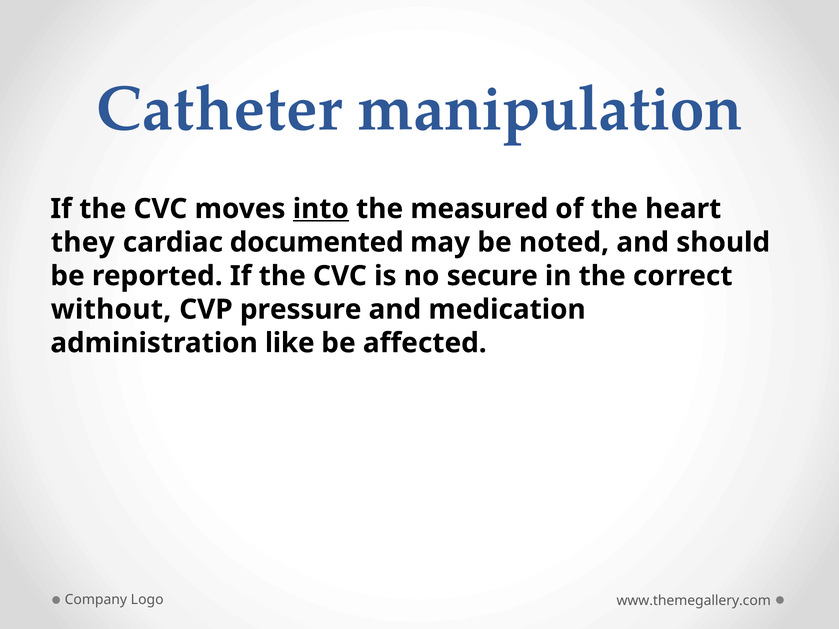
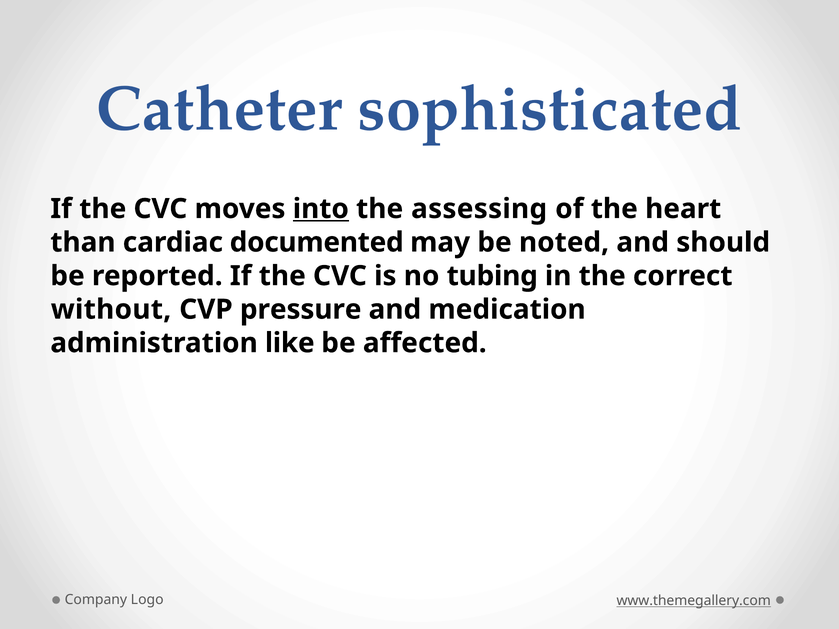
manipulation: manipulation -> sophisticated (550, 109)
measured: measured -> assessing (479, 209)
they: they -> than (83, 242)
secure: secure -> tubing (492, 276)
www.themegallery.com underline: none -> present (694, 601)
